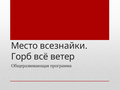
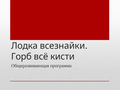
Место: Место -> Лодка (24, 46)
ветер: ветер -> кисти (62, 57)
